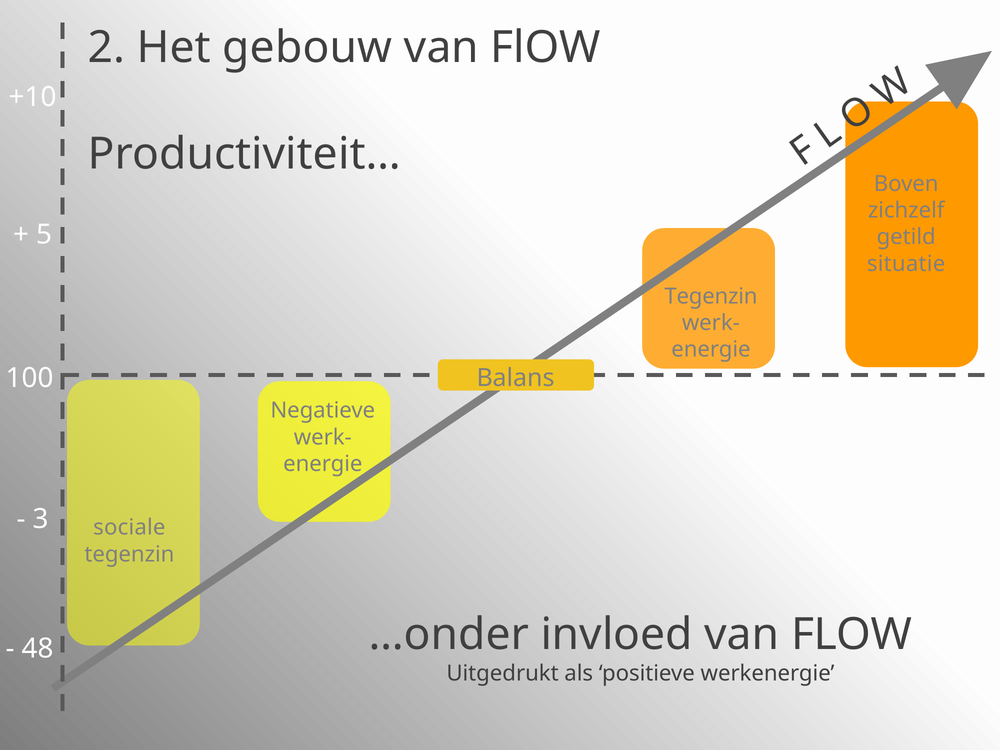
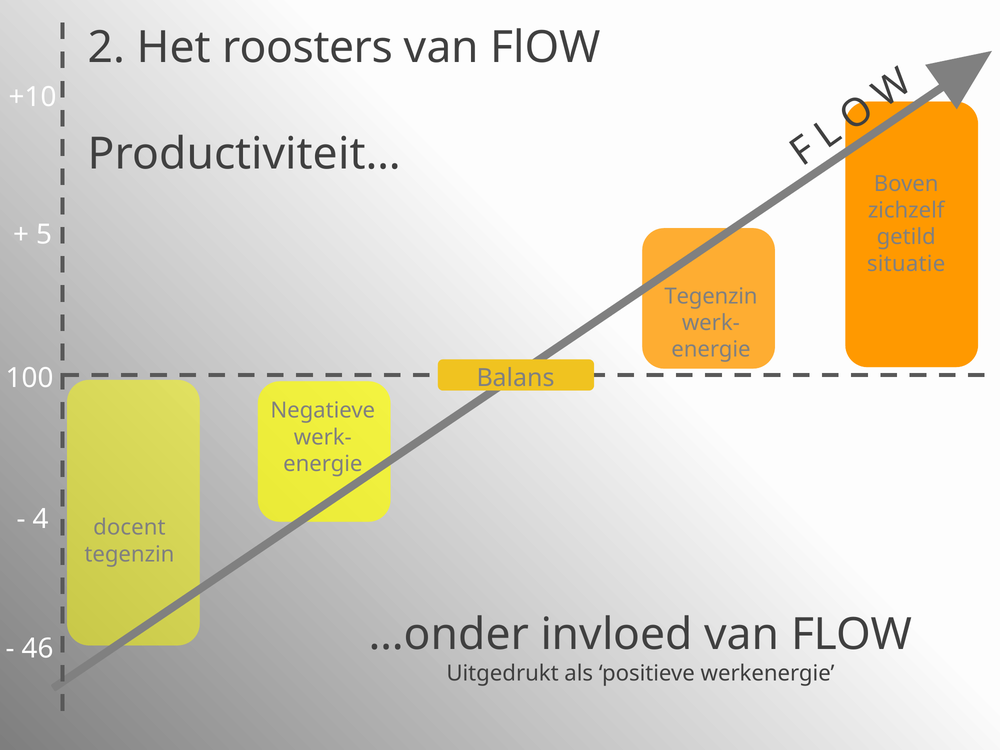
gebouw: gebouw -> roosters (308, 47)
3: 3 -> 4 (41, 519)
sociale: sociale -> docent (129, 528)
48: 48 -> 46 (38, 649)
